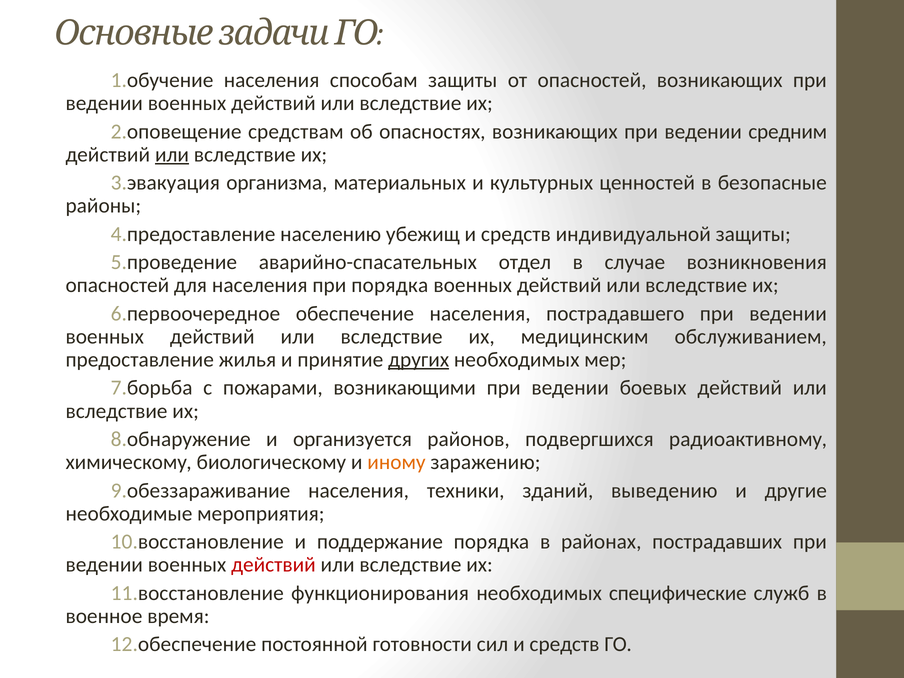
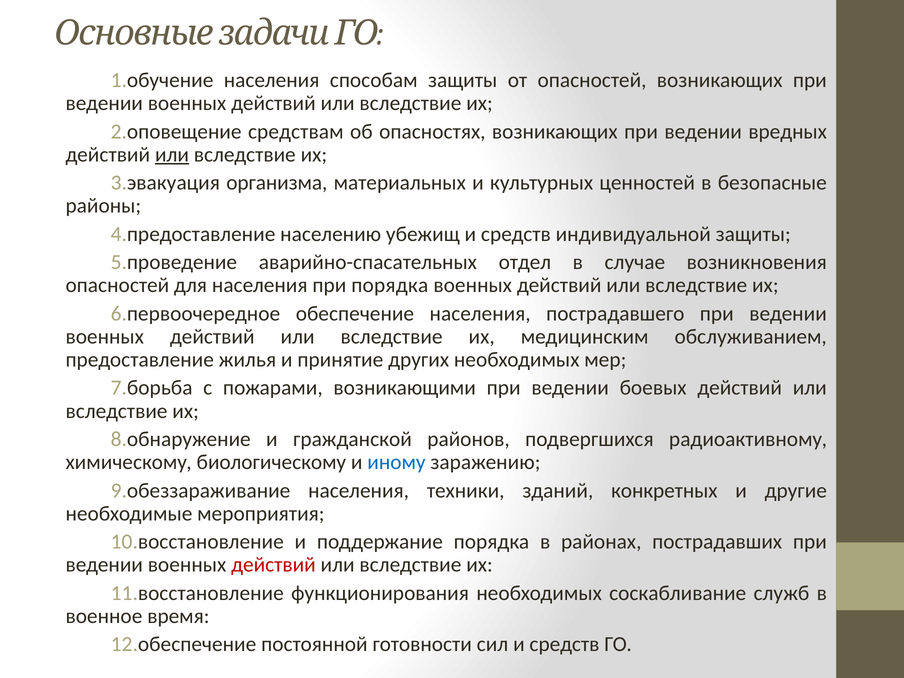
средним: средним -> вредных (788, 131)
других underline: present -> none (419, 360)
организуется: организуется -> гражданской (352, 439)
иному colour: orange -> blue (396, 462)
выведению: выведению -> конкретных (664, 490)
специфические: специфические -> соскабливание (678, 593)
